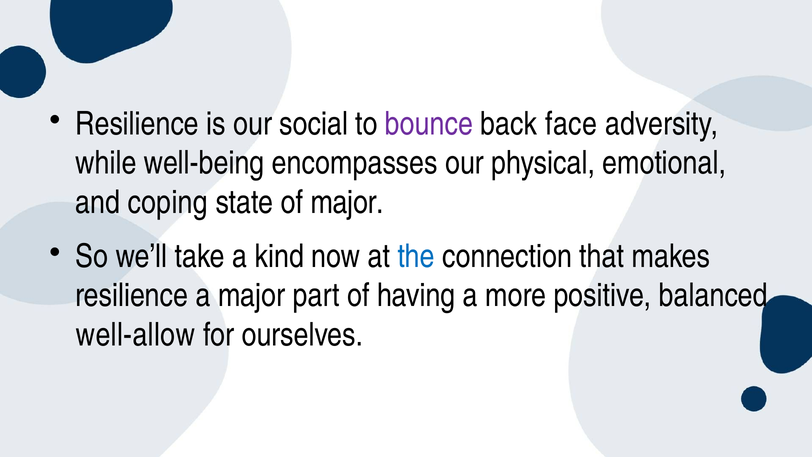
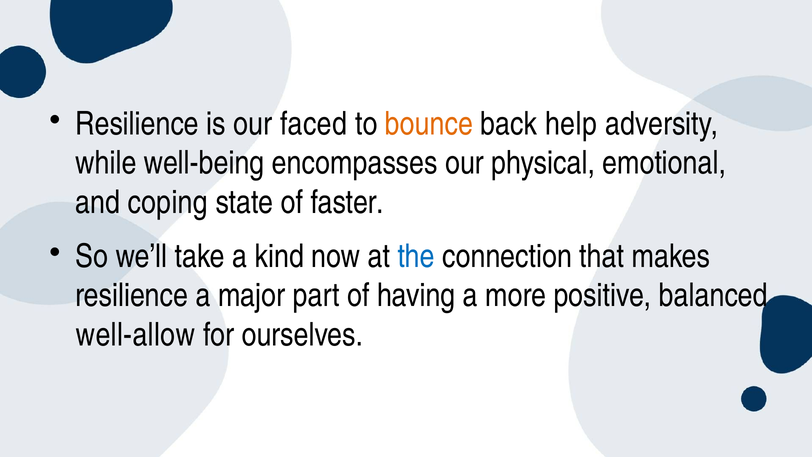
social: social -> faced (314, 124)
bounce colour: purple -> orange (429, 124)
face: face -> help (571, 124)
of major: major -> faster (347, 202)
